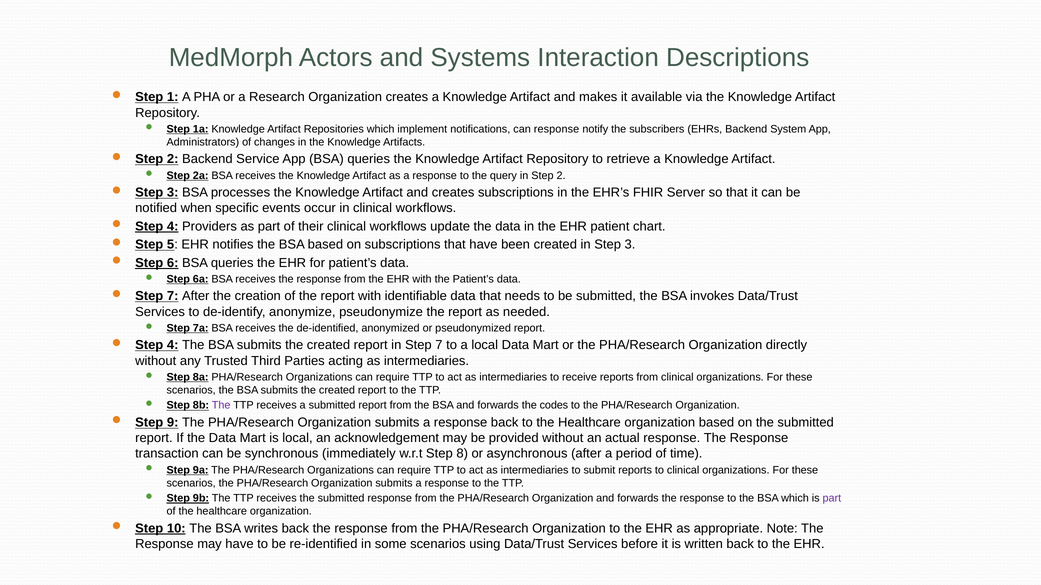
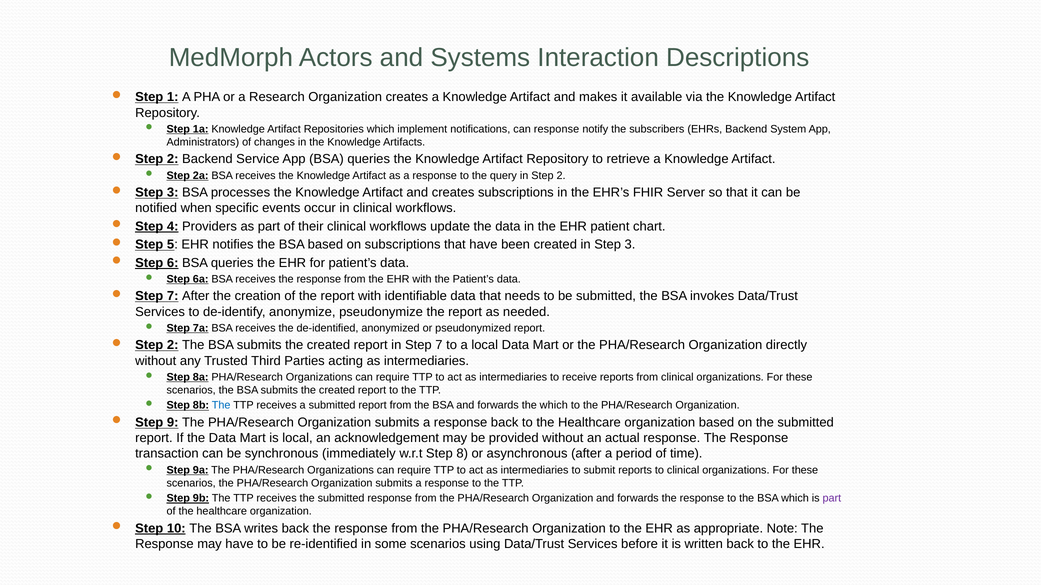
4: 4 -> 2 (173, 346)
The colour: purple -> blue (221, 406)
the codes: codes -> which (554, 406)
